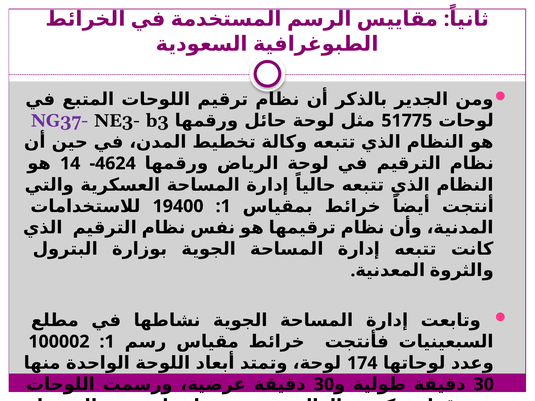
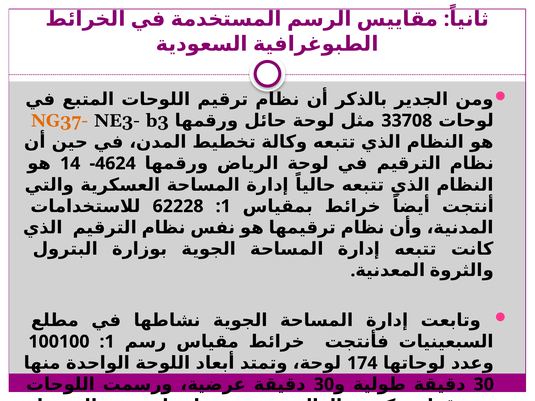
NG37- colour: purple -> orange (59, 121)
51775: 51775 -> 33708 (407, 121)
19400: 19400 -> 62228 (178, 206)
100002: 100002 -> 100100 (59, 342)
